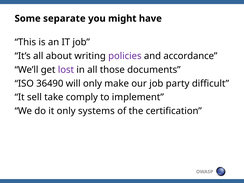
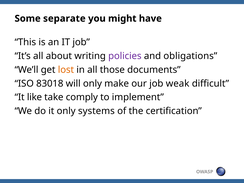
accordance: accordance -> obligations (190, 56)
lost colour: purple -> orange (66, 70)
36490: 36490 -> 83018 (50, 83)
party: party -> weak (178, 83)
sell: sell -> like (34, 97)
